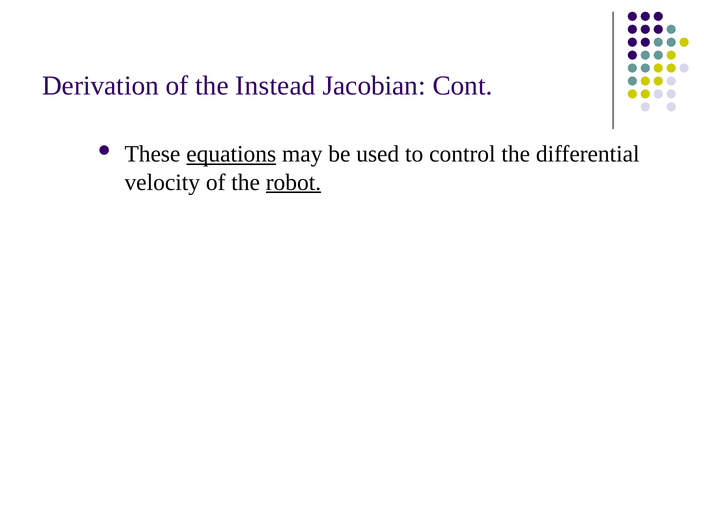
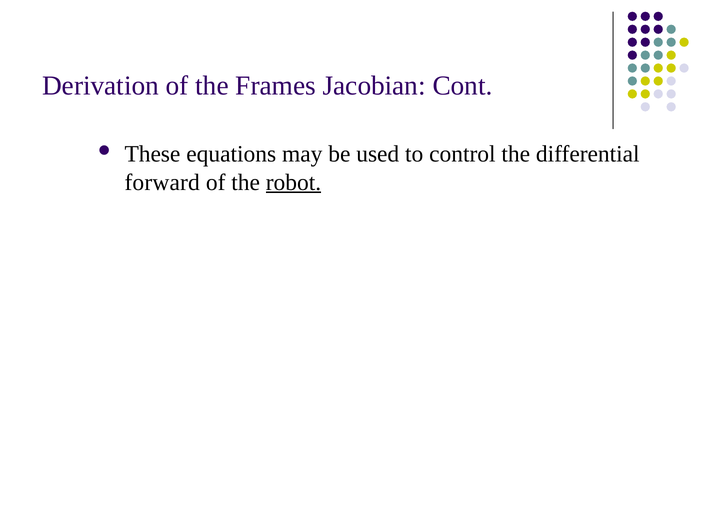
Instead: Instead -> Frames (276, 86)
equations underline: present -> none (231, 154)
velocity: velocity -> forward (162, 182)
